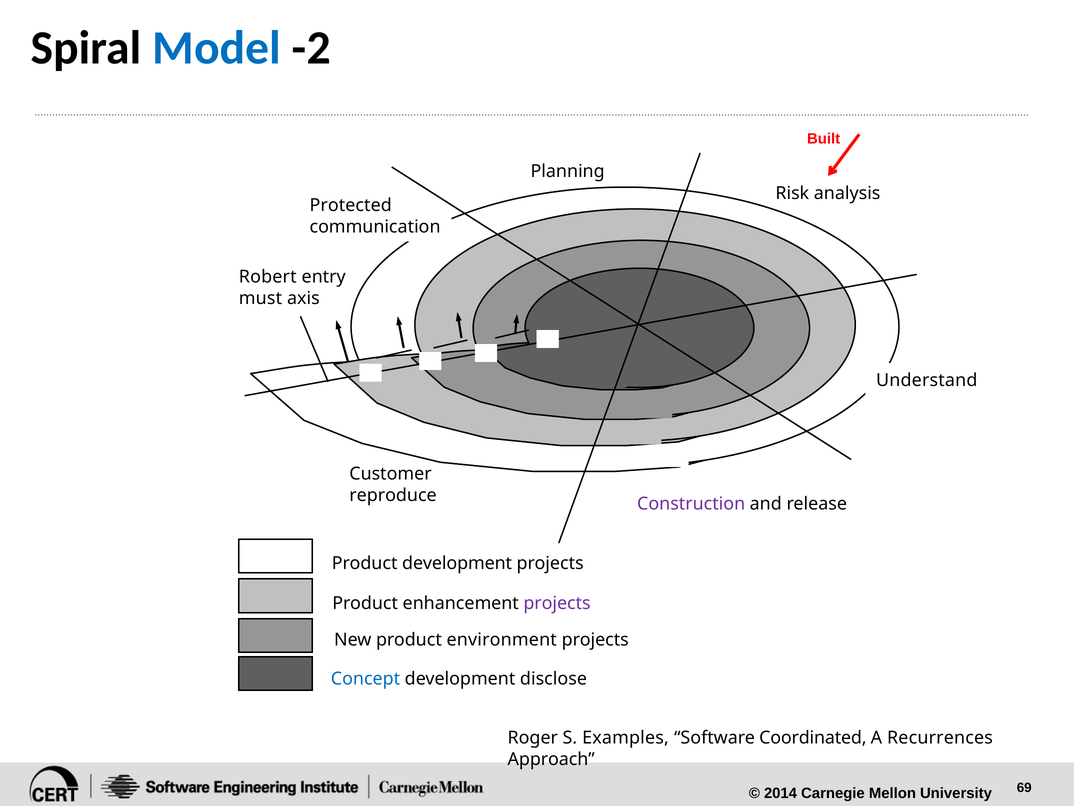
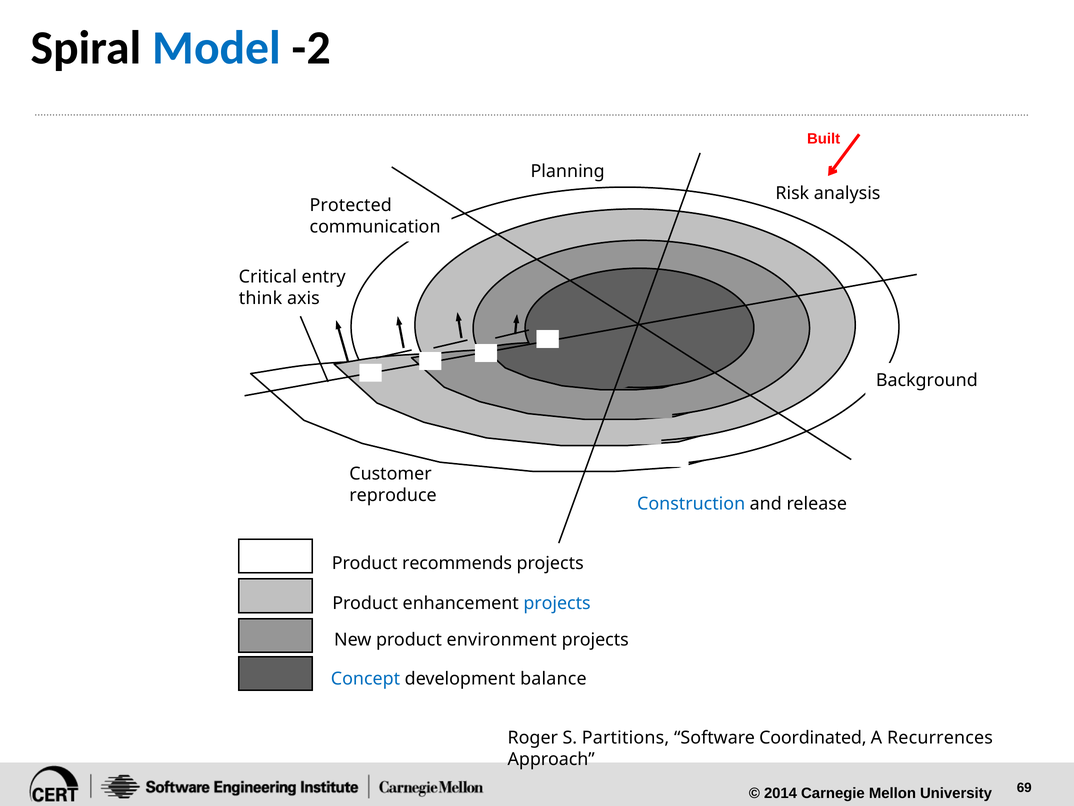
Robert: Robert -> Critical (268, 277)
must: must -> think (260, 298)
Understand: Understand -> Background (927, 380)
Construction colour: purple -> blue (691, 503)
Product development: development -> recommends (457, 563)
projects colour: purple -> blue (557, 603)
disclose: disclose -> balance (553, 679)
Examples: Examples -> Partitions (626, 737)
